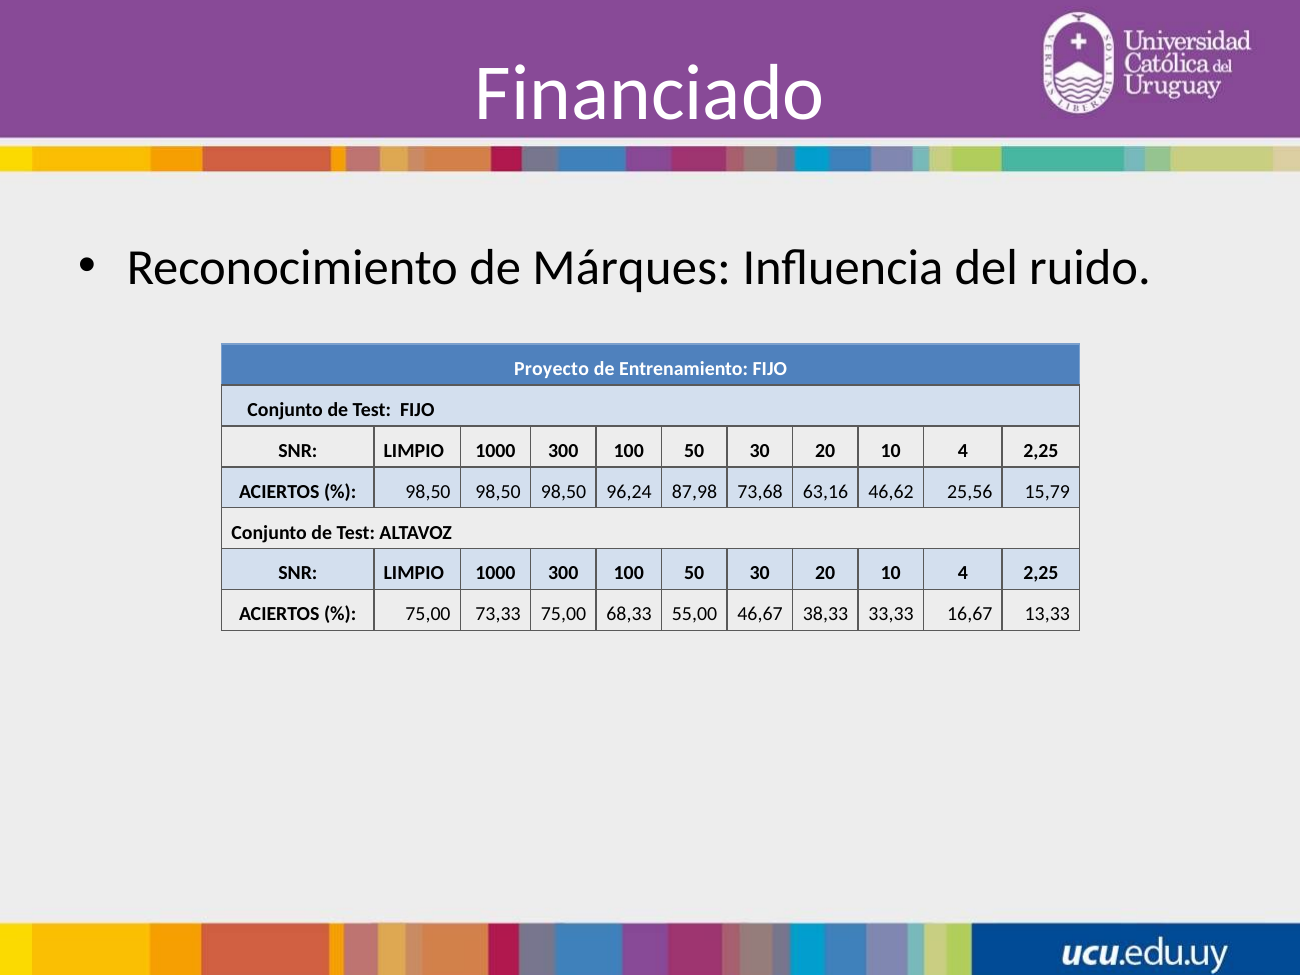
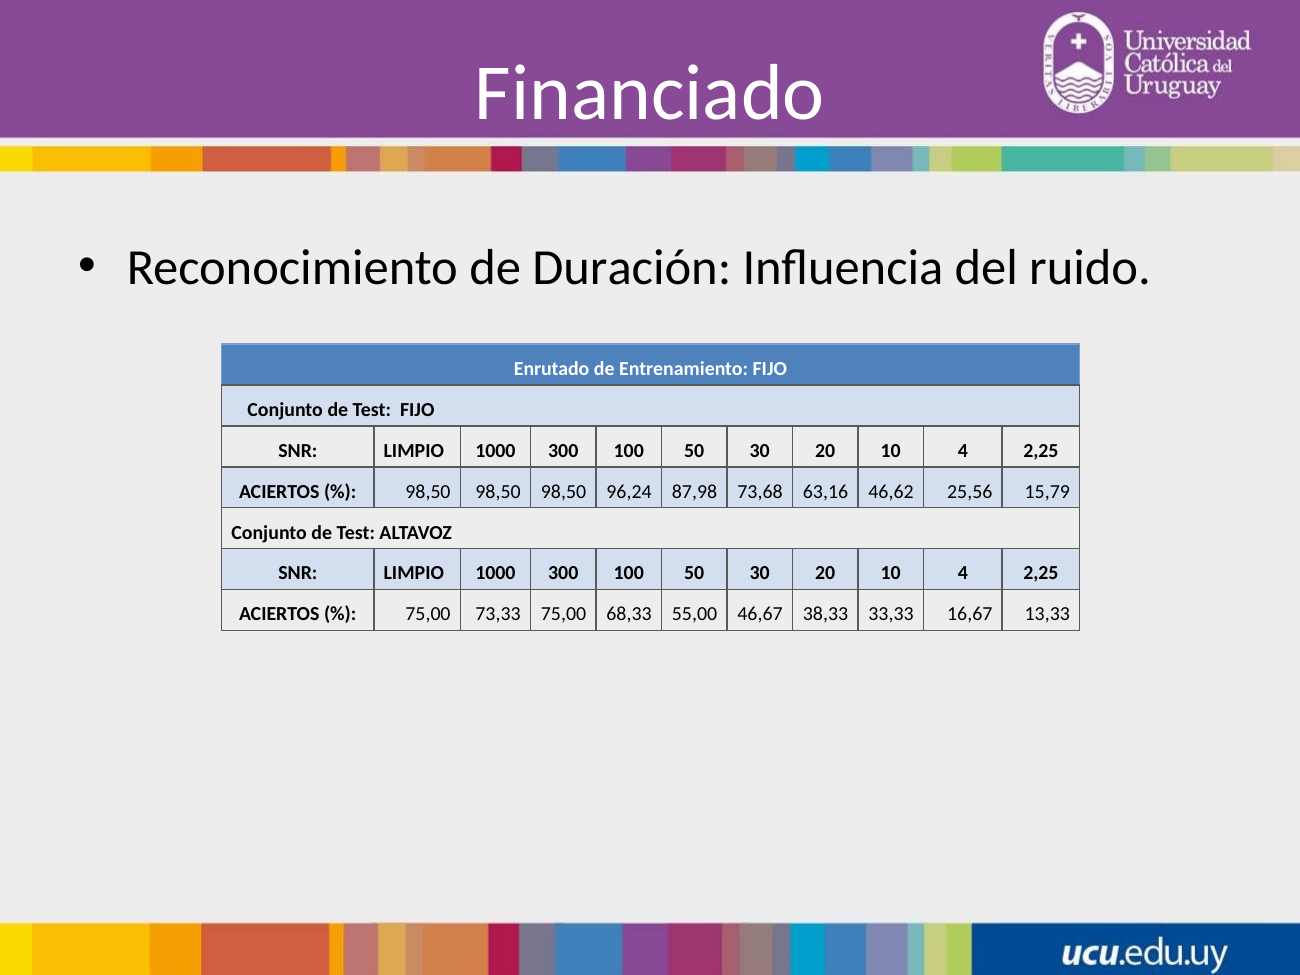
Márques: Márques -> Duración (632, 268)
Proyecto: Proyecto -> Enrutado (552, 369)
